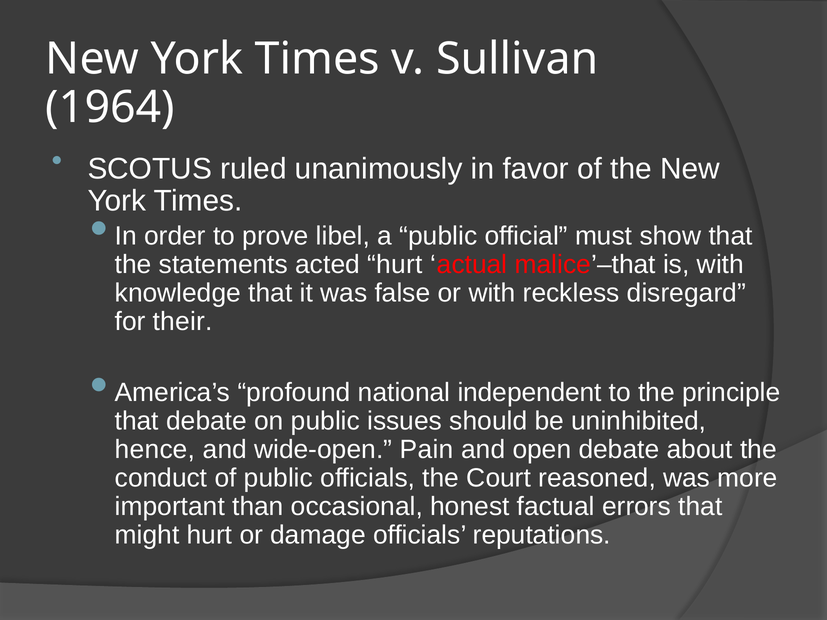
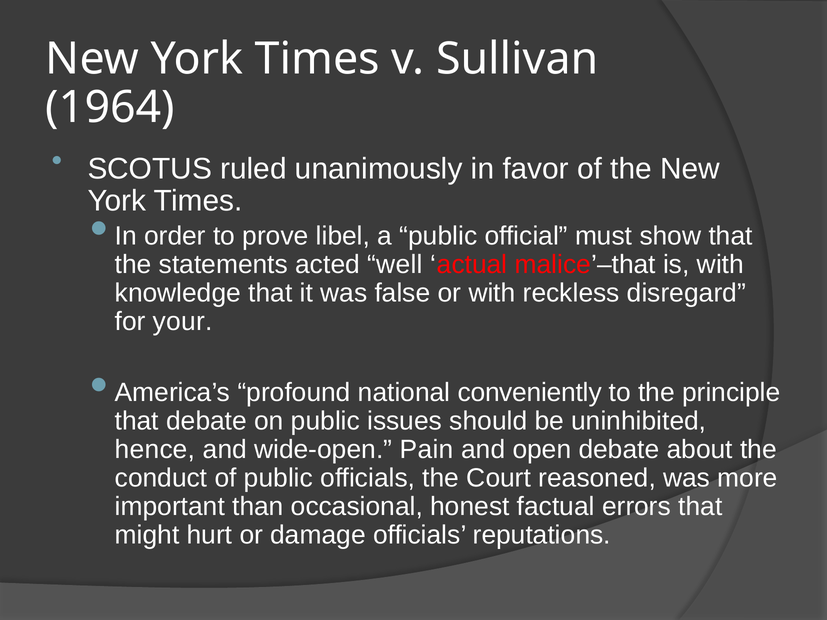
acted hurt: hurt -> well (395, 265)
their: their -> your (183, 322)
independent: independent -> conveniently (530, 393)
